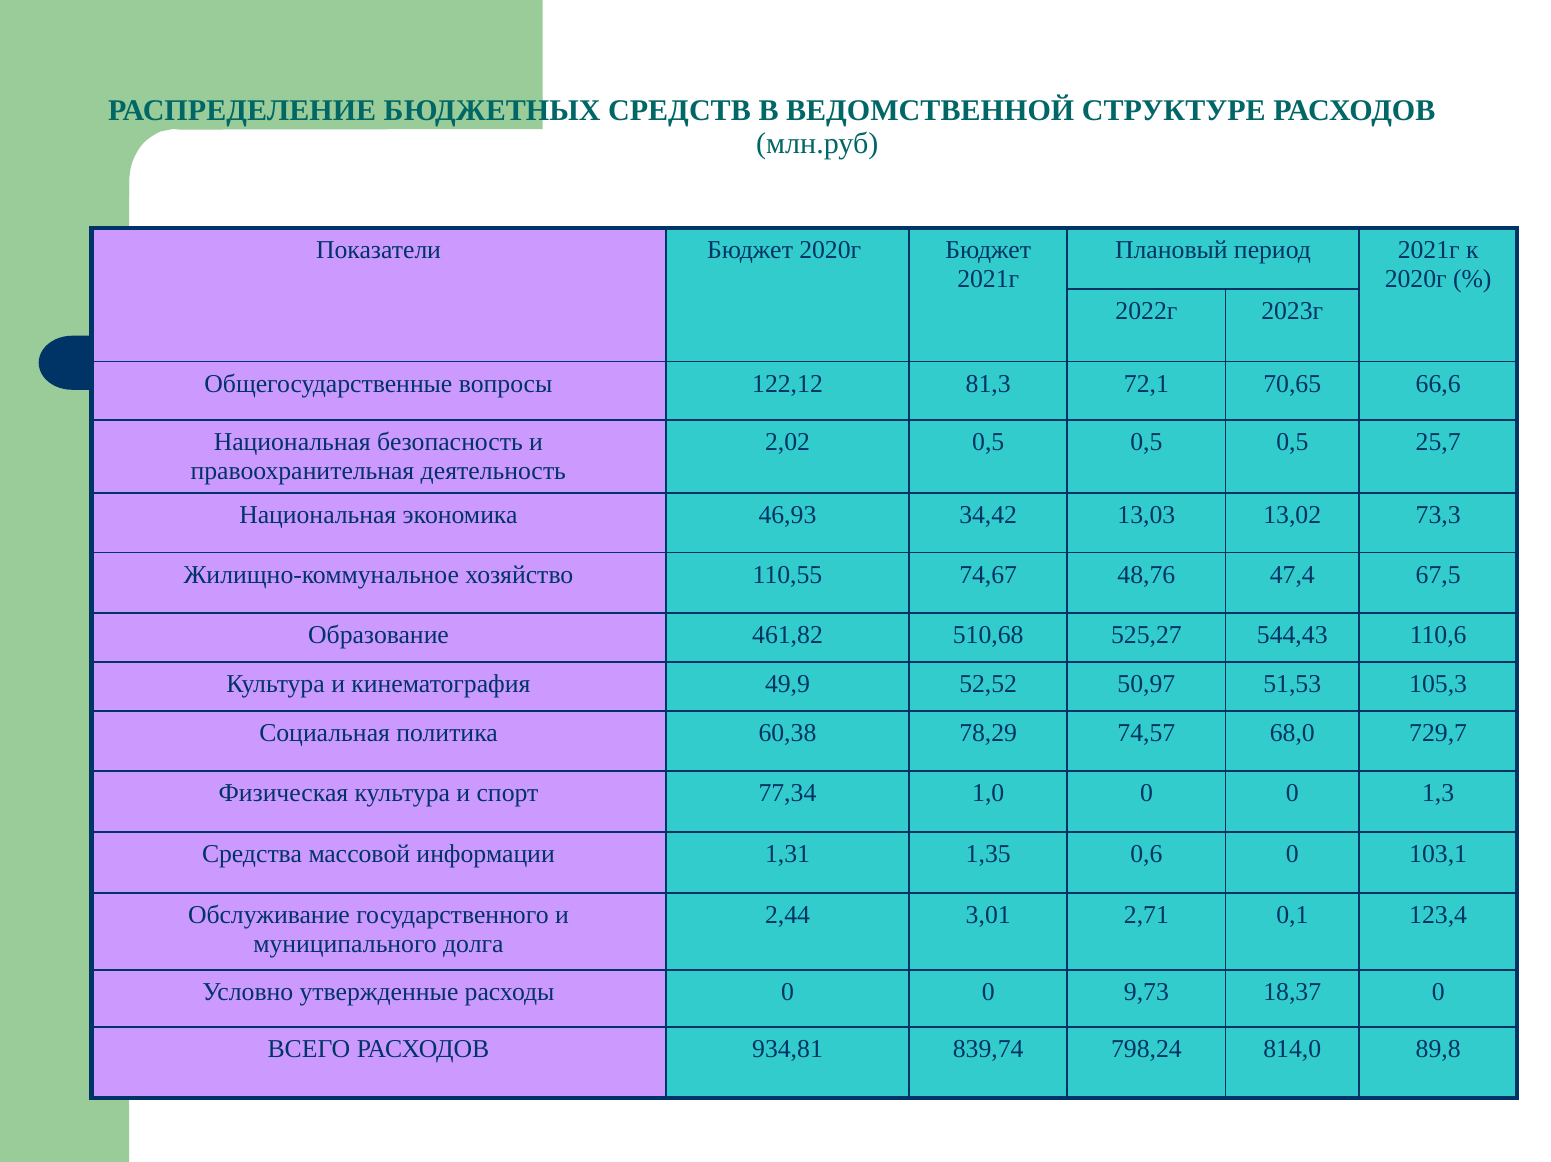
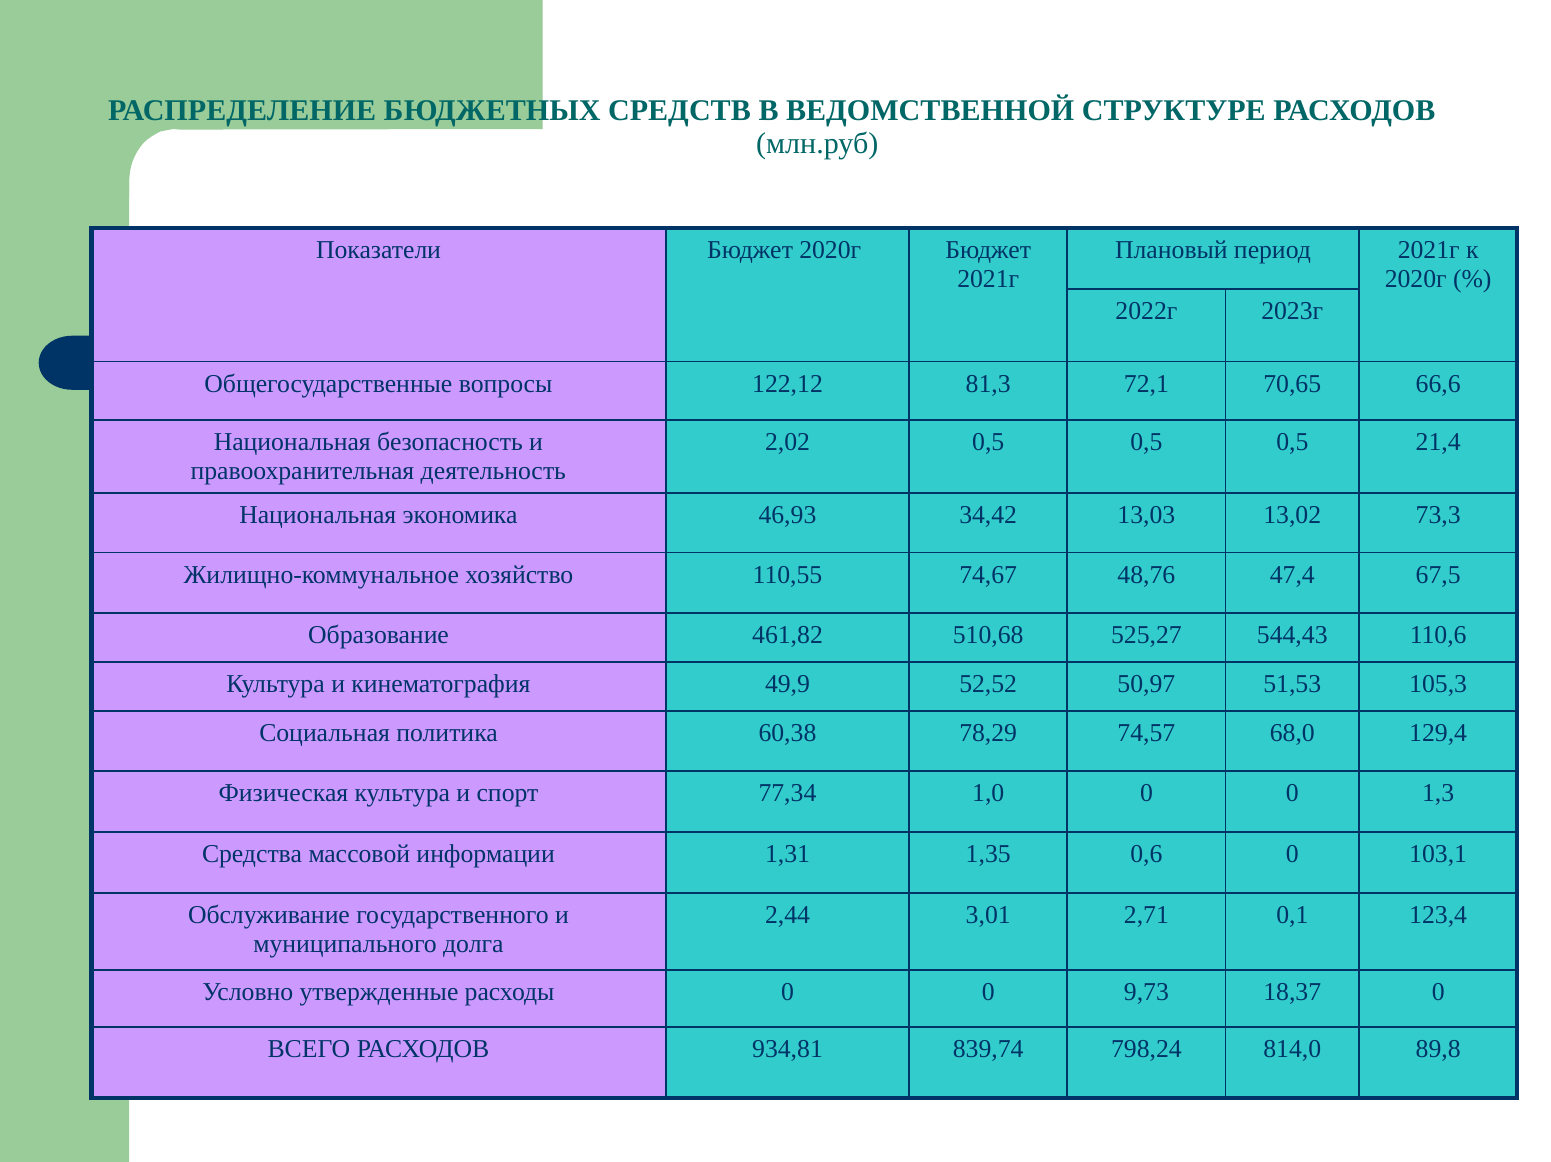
25,7: 25,7 -> 21,4 (1438, 442)
729,7: 729,7 -> 129,4 (1438, 733)
